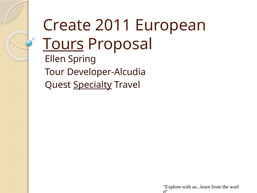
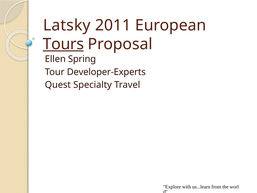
Create: Create -> Latsky (67, 25)
Developer-Alcudia: Developer-Alcudia -> Developer-Experts (106, 72)
Specialty underline: present -> none (93, 85)
